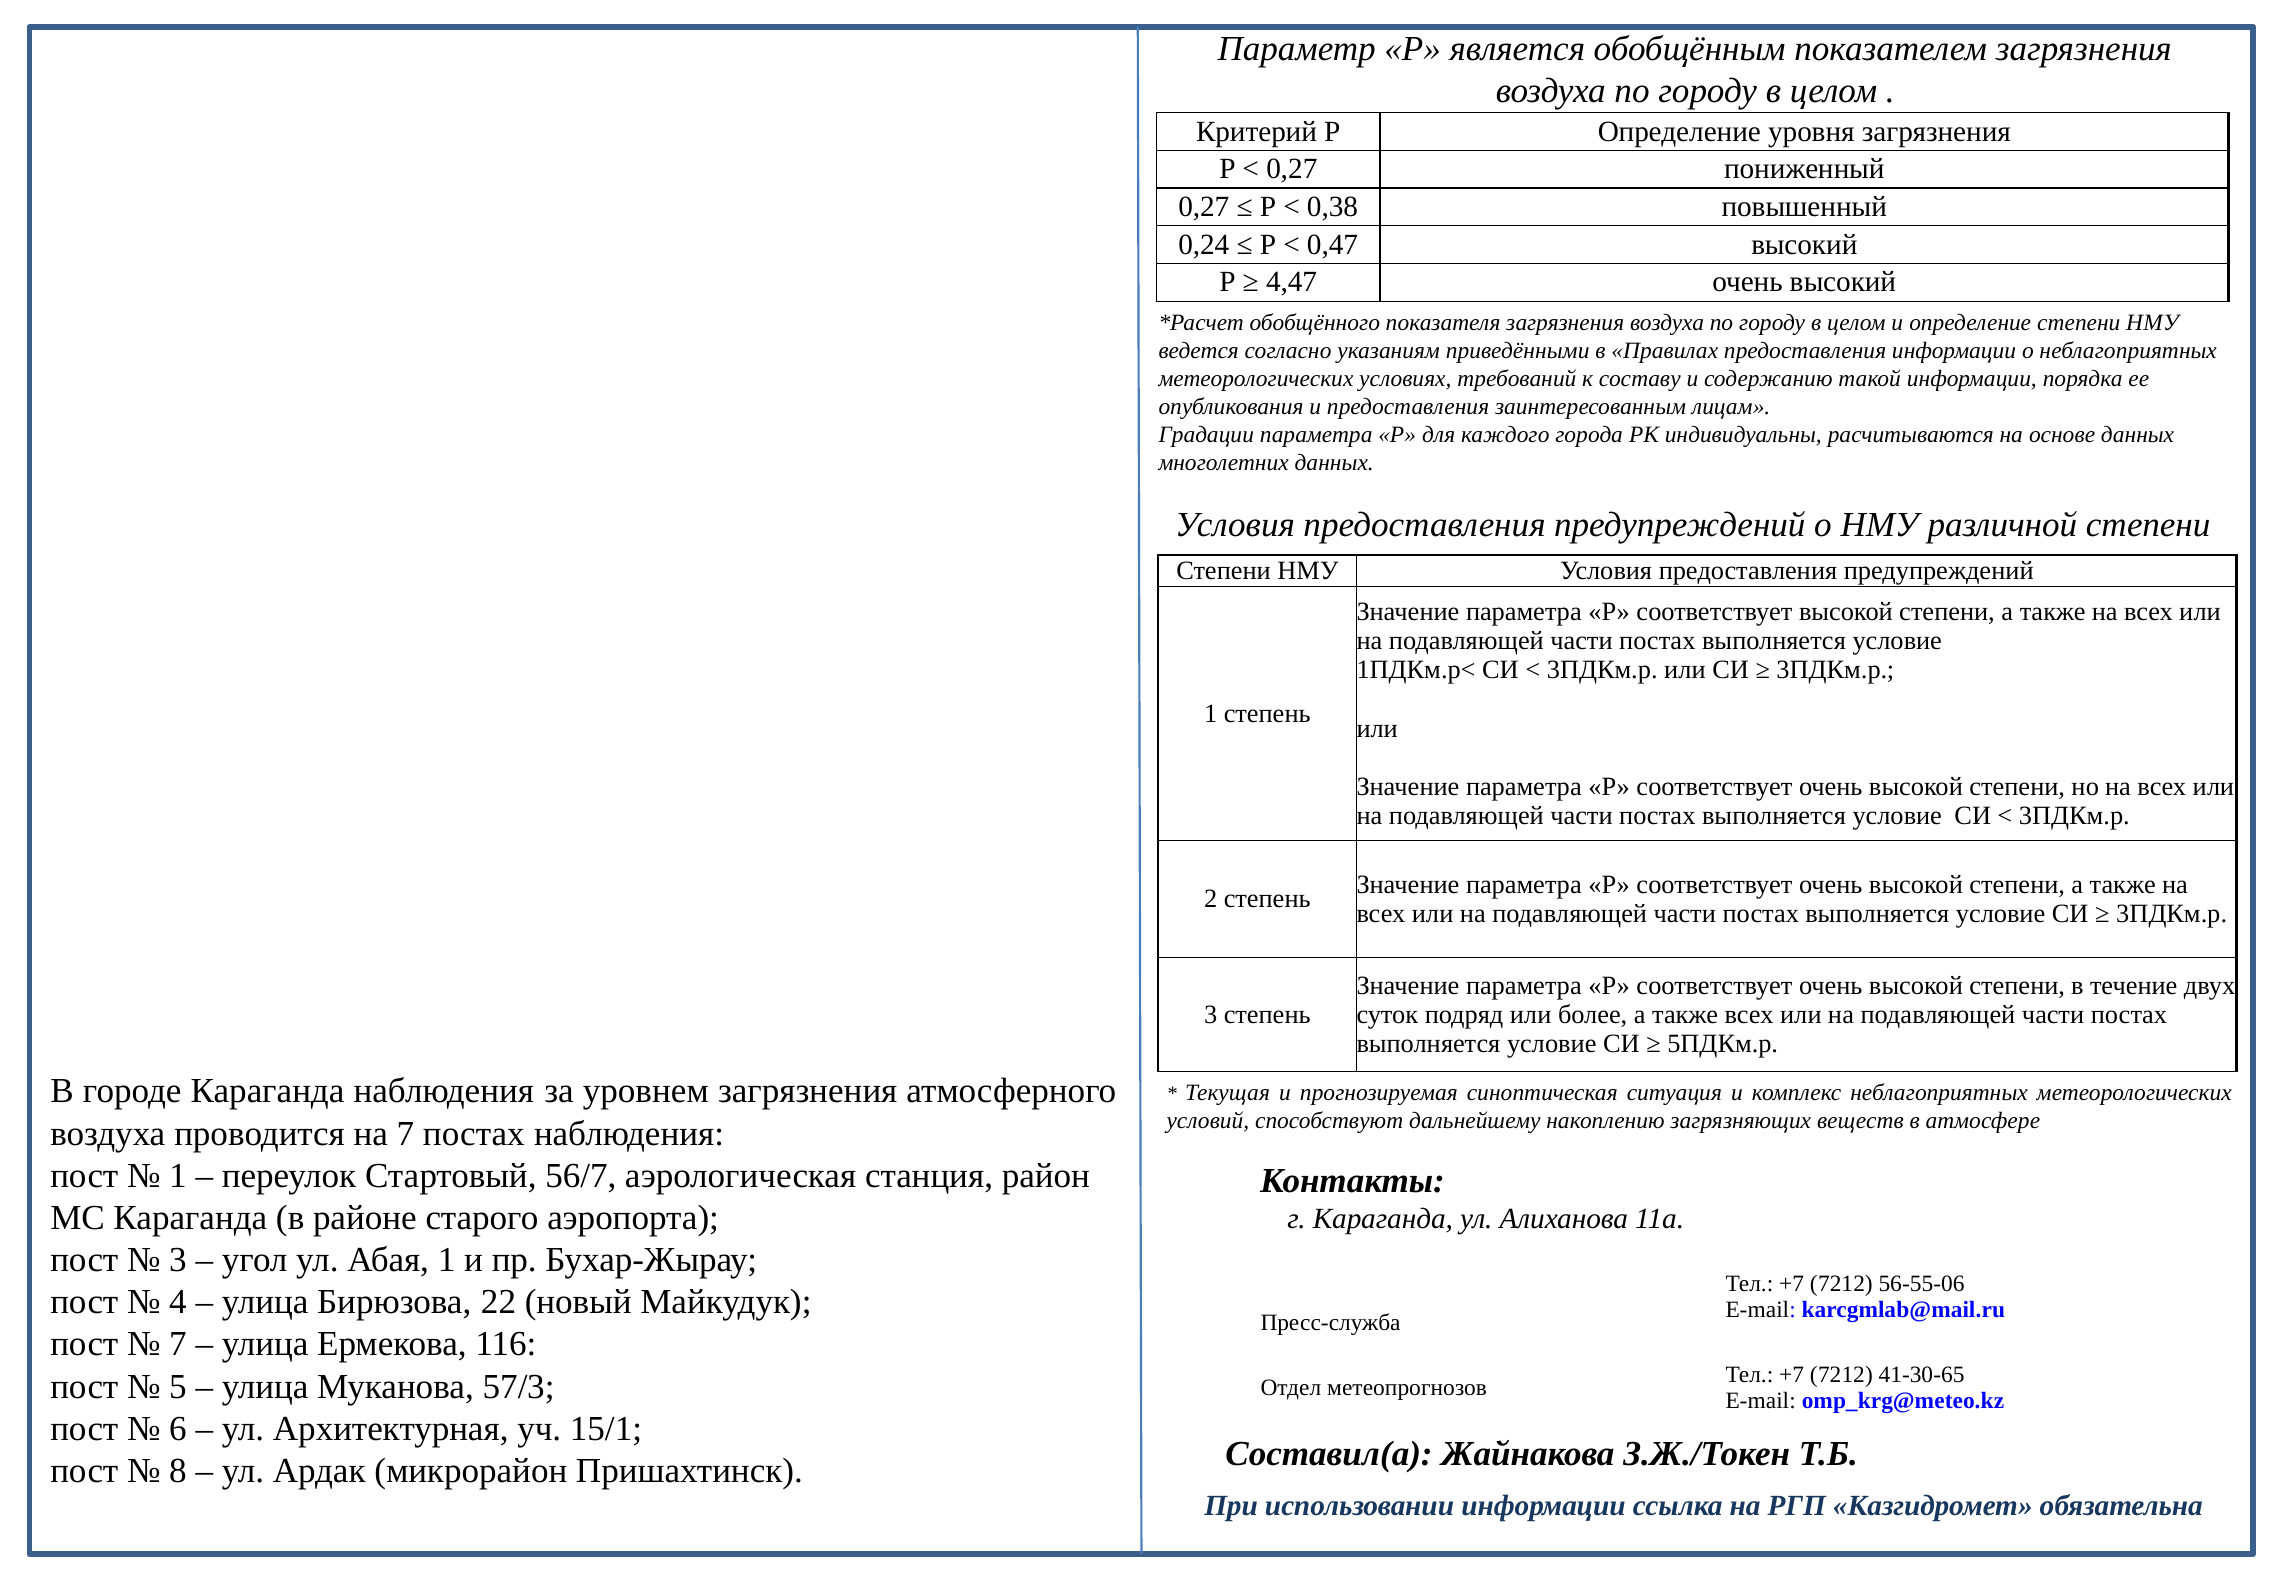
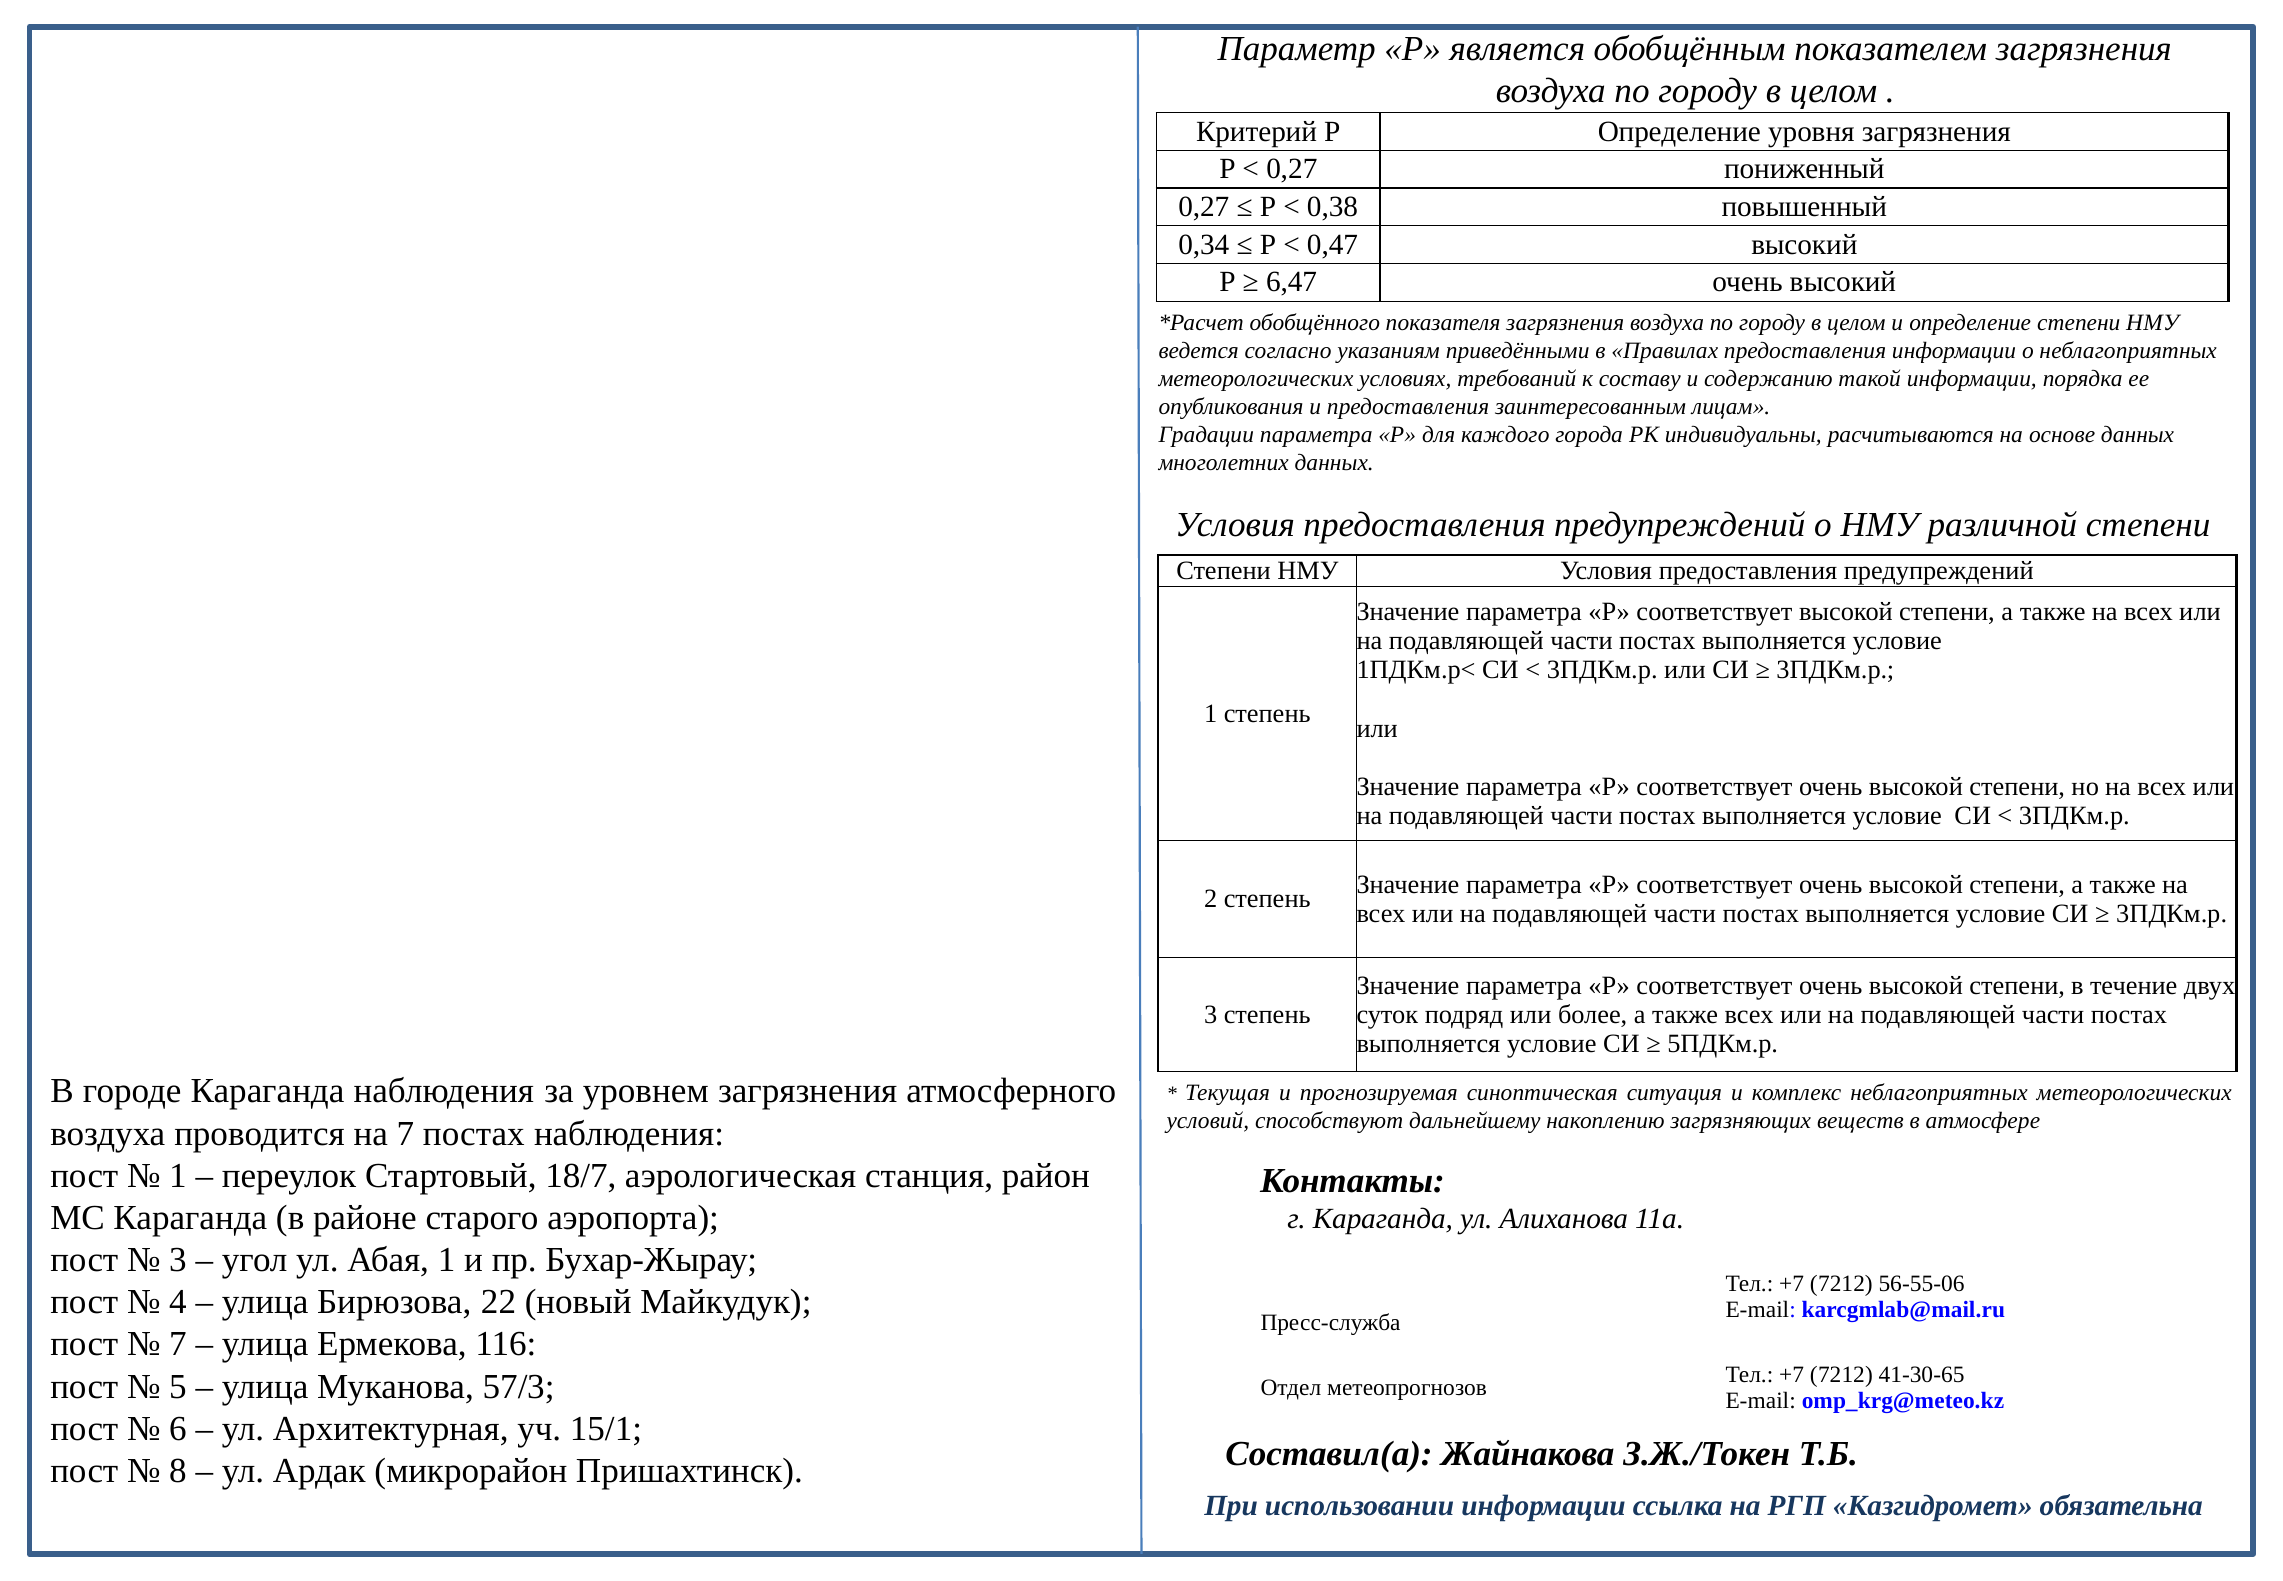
0,24: 0,24 -> 0,34 (1204, 244)
4,47: 4,47 -> 6,47 (1292, 282)
56/7: 56/7 -> 18/7 (581, 1175)
